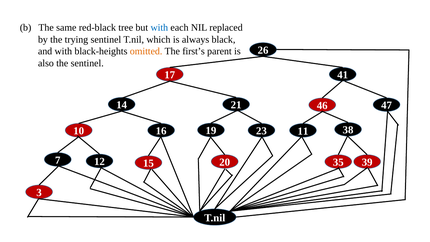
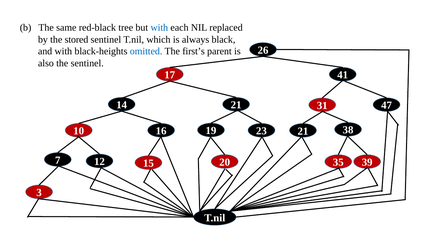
trying: trying -> stored (76, 40)
omitted colour: orange -> blue (146, 51)
46: 46 -> 31 (322, 106)
23 11: 11 -> 21 (303, 131)
